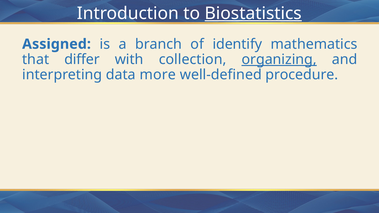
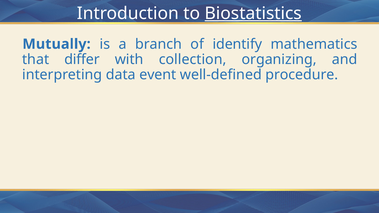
Assigned: Assigned -> Mutually (56, 44)
organizing underline: present -> none (279, 59)
more: more -> event (158, 75)
